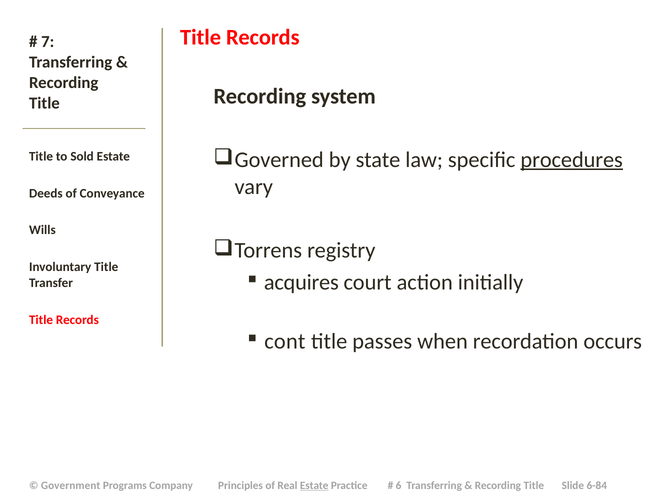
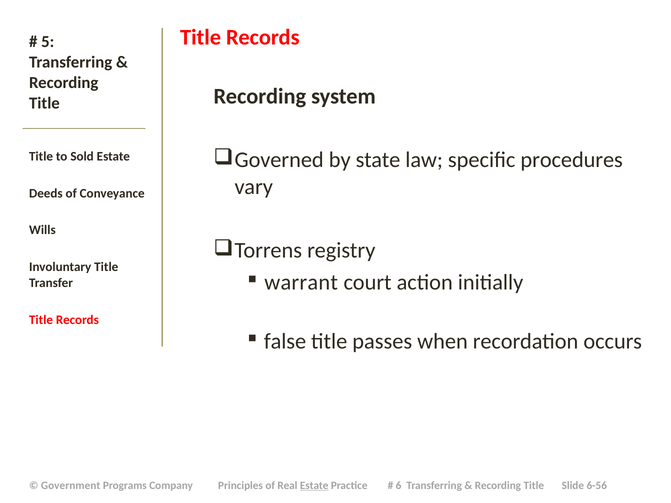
7: 7 -> 5 (48, 42)
procedures underline: present -> none (572, 160)
acquires: acquires -> warrant (301, 282)
cont: cont -> false (285, 341)
6-84: 6-84 -> 6-56 (597, 486)
